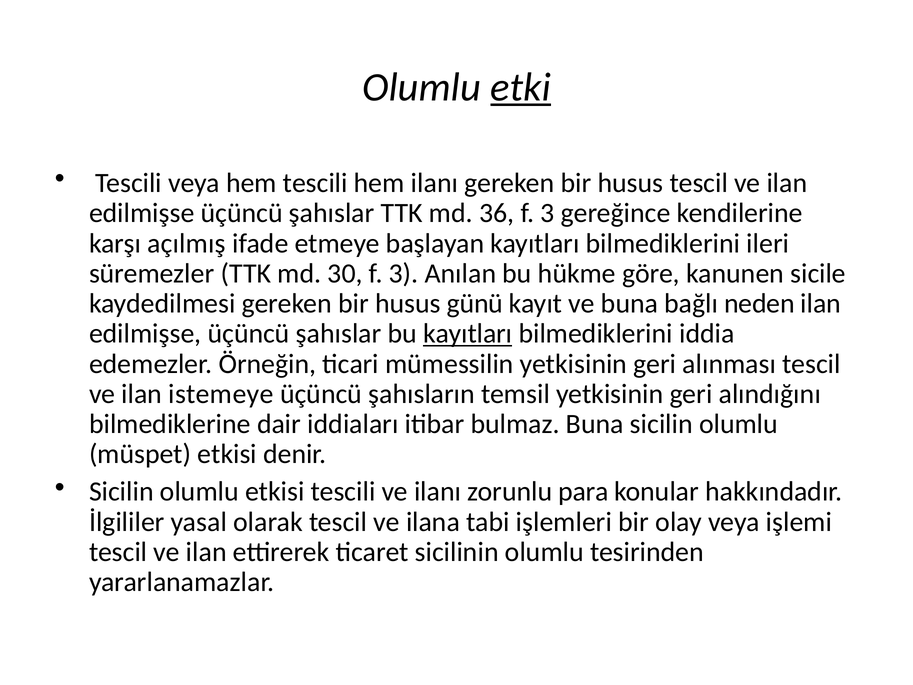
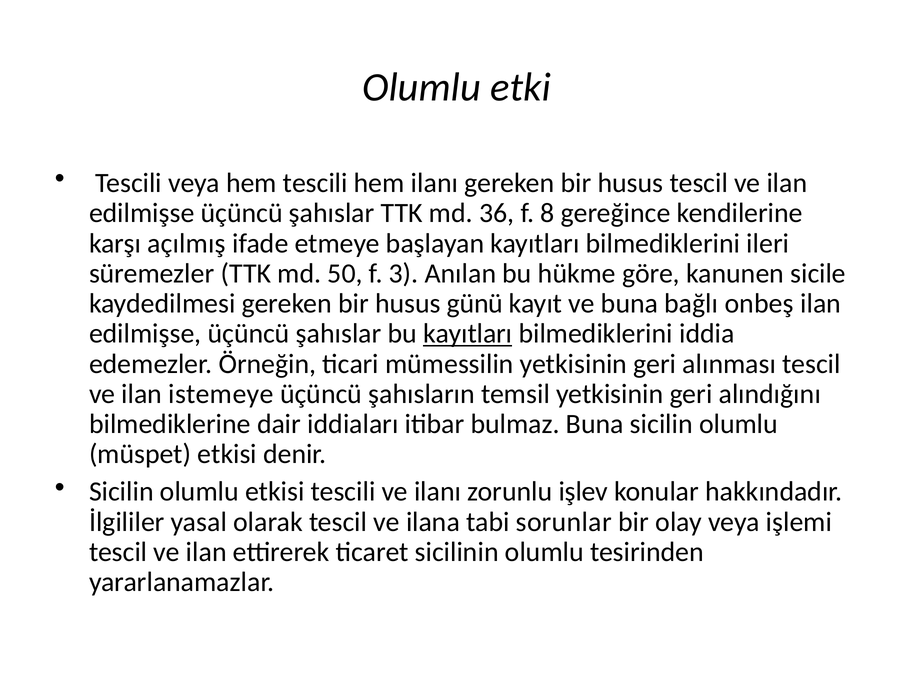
etki underline: present -> none (521, 87)
36 f 3: 3 -> 8 (548, 213)
30: 30 -> 50 (345, 273)
neden: neden -> onbeş (759, 304)
para: para -> işlev (583, 492)
işlemleri: işlemleri -> sorunlar (564, 522)
